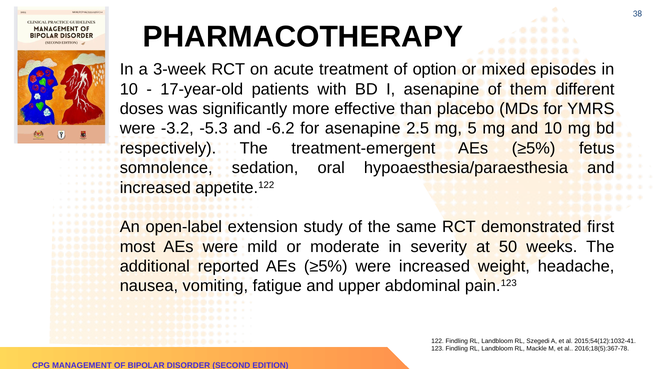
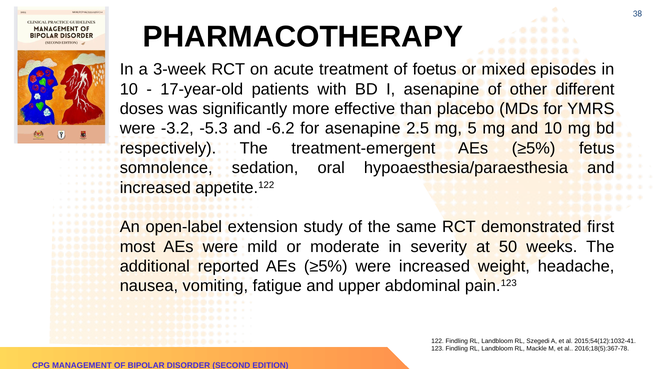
option: option -> foetus (435, 70)
them: them -> other (528, 89)
